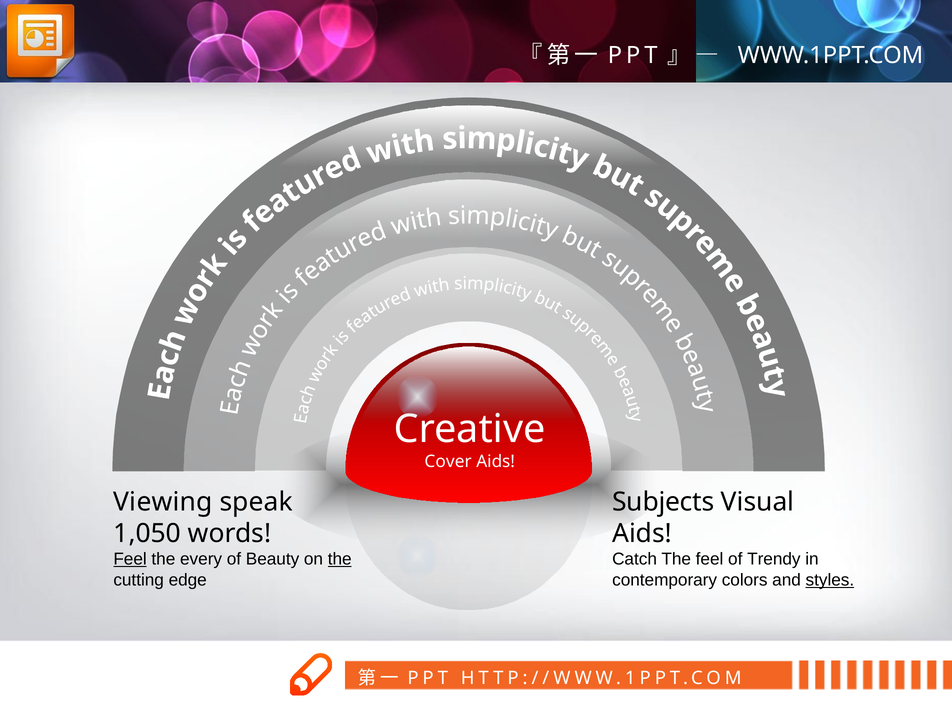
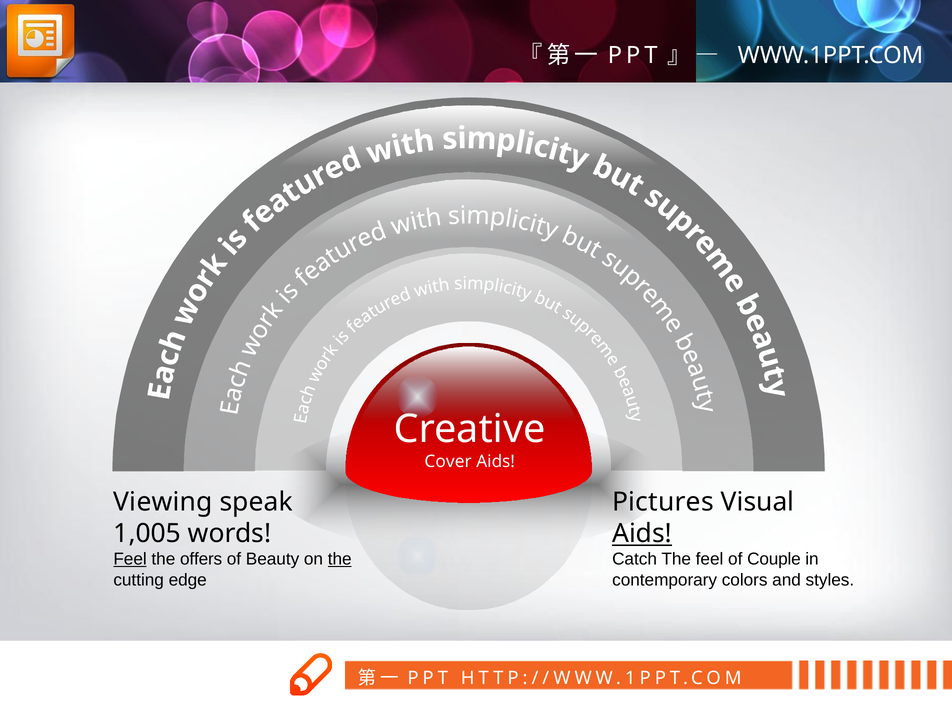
Subjects: Subjects -> Pictures (663, 502)
1,050: 1,050 -> 1,005 (147, 534)
Aids underline: none -> present (642, 534)
every: every -> offers (201, 559)
Trendy: Trendy -> Couple (774, 559)
styles underline: present -> none (830, 580)
